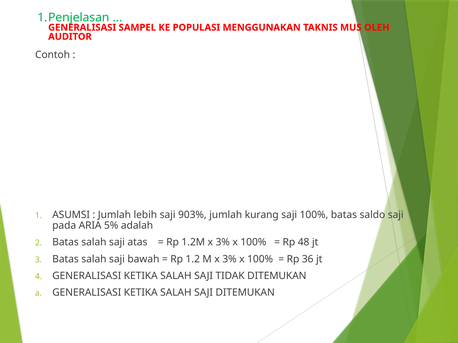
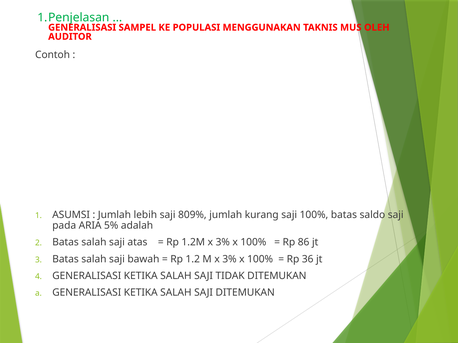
903%: 903% -> 809% (192, 215)
48: 48 -> 86 (304, 243)
